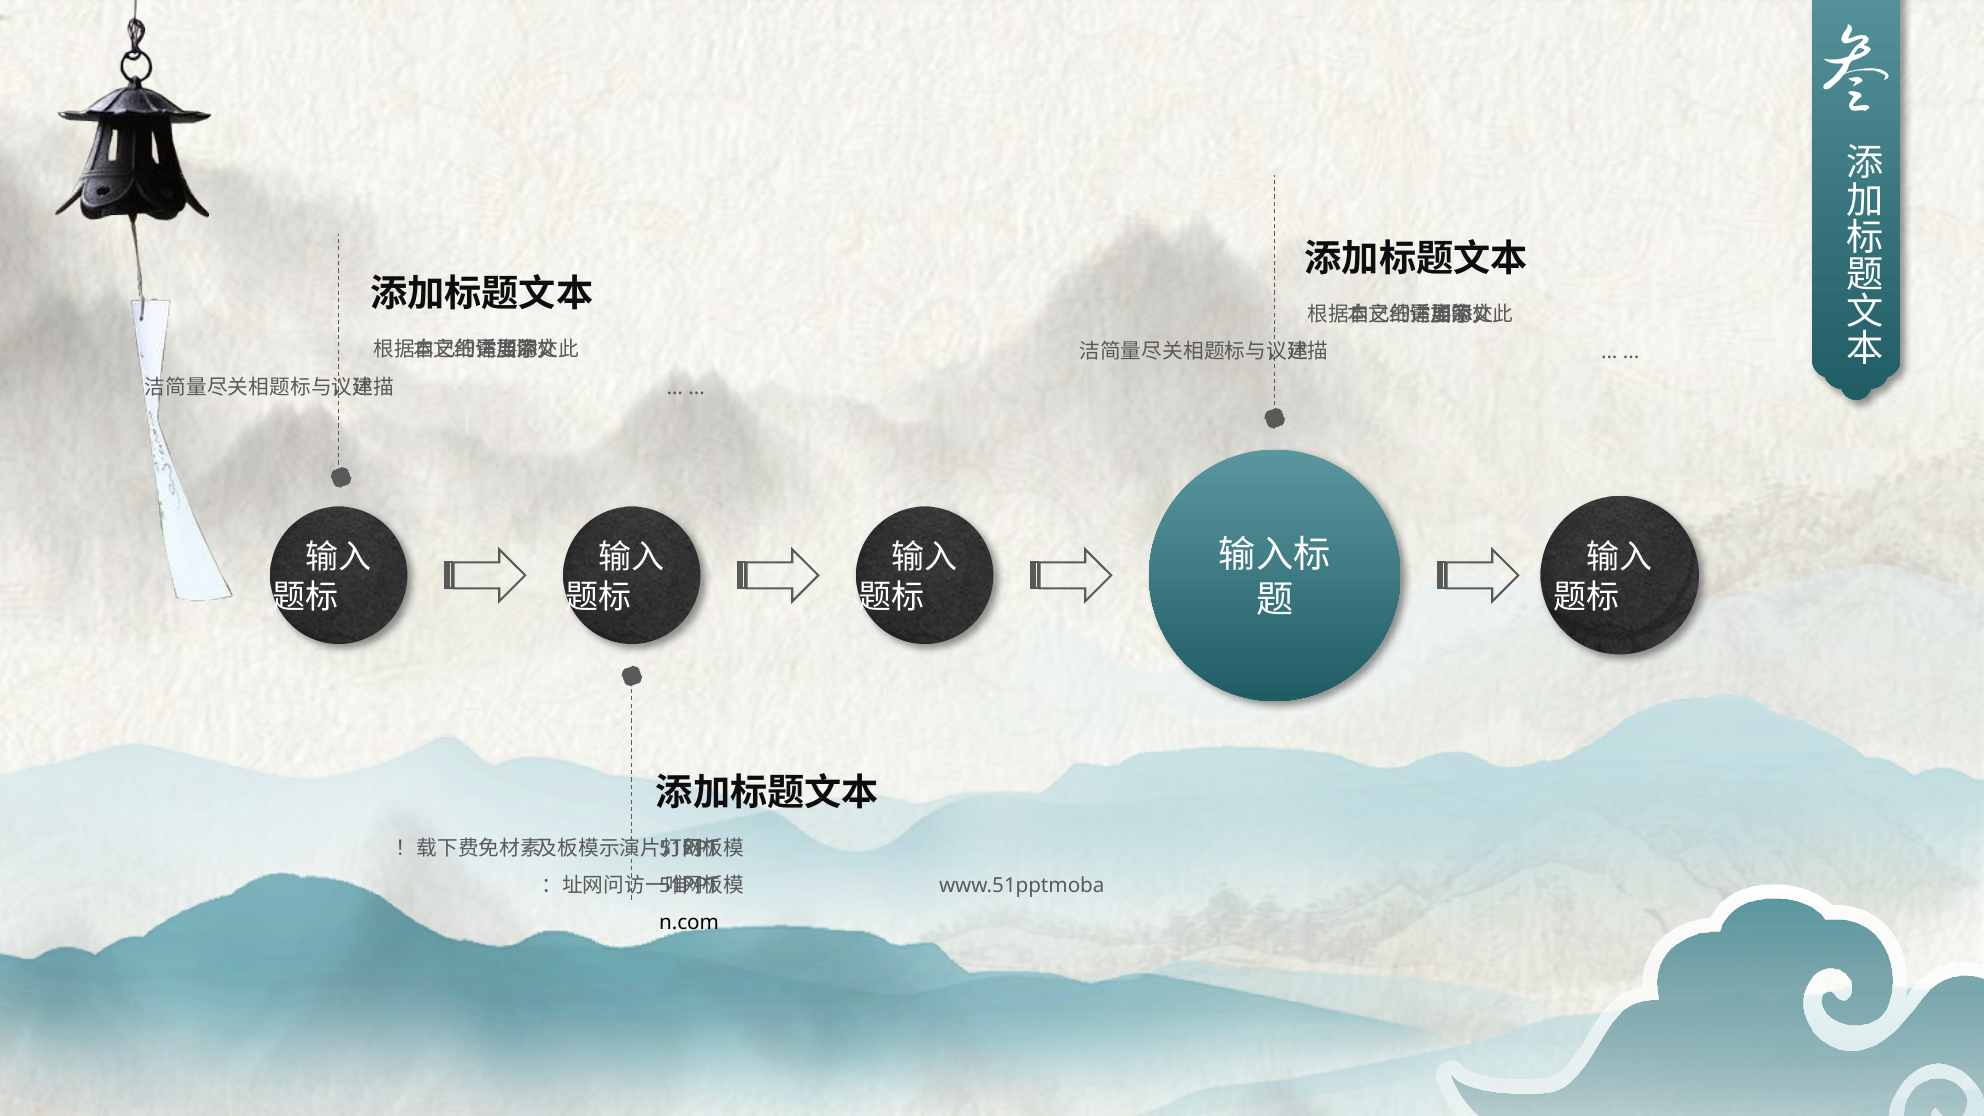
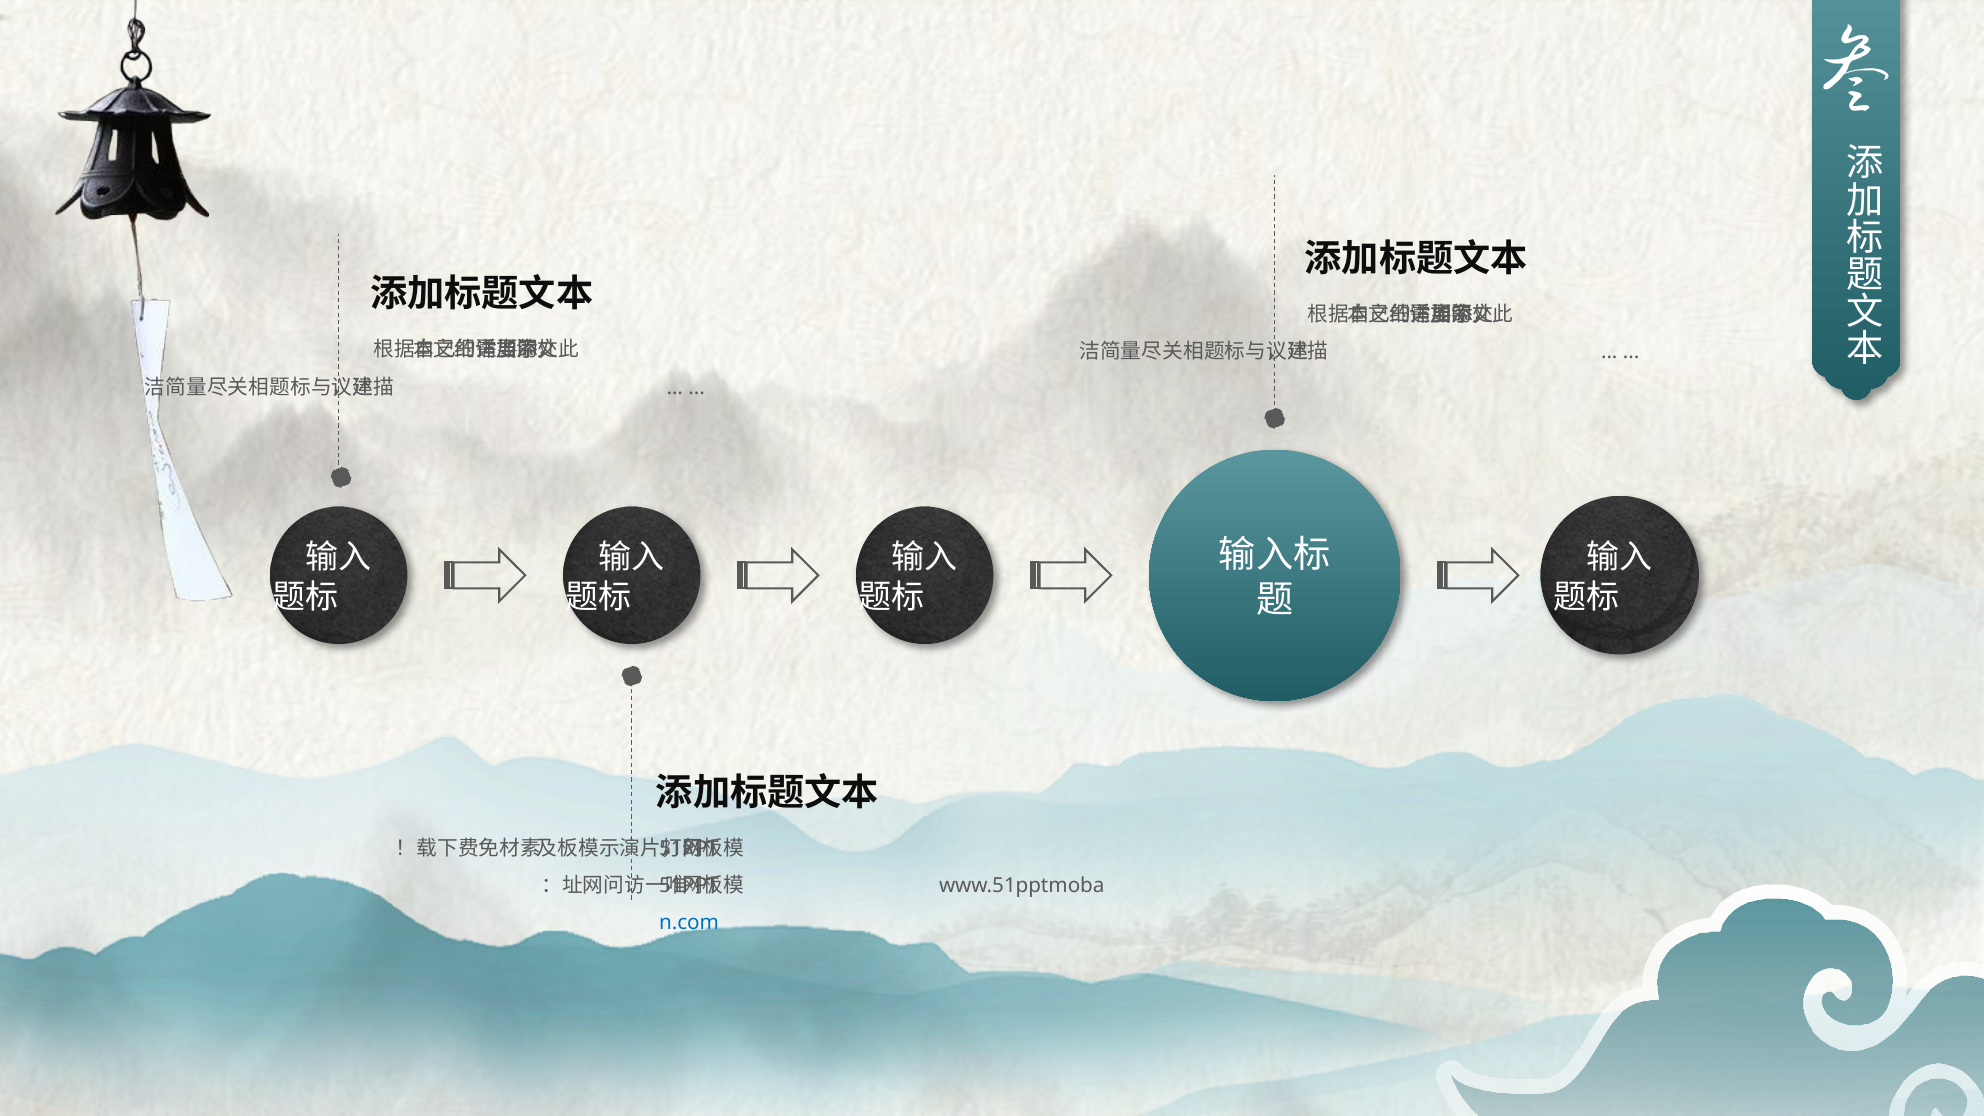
n.com colour: black -> blue (689, 923)
